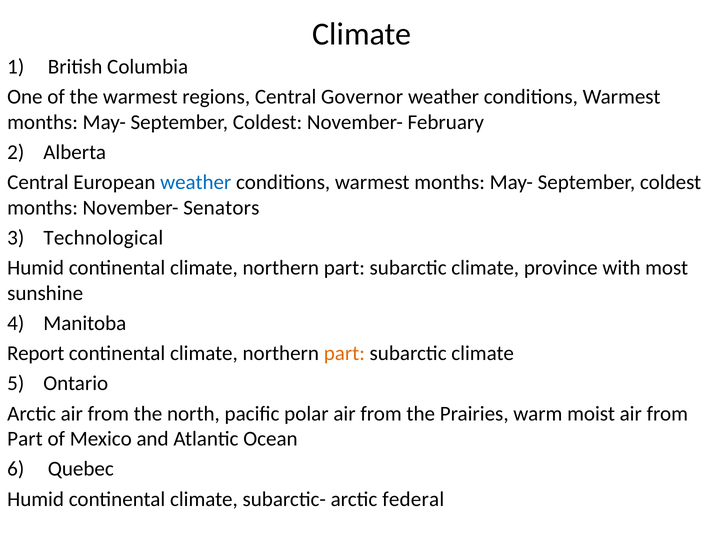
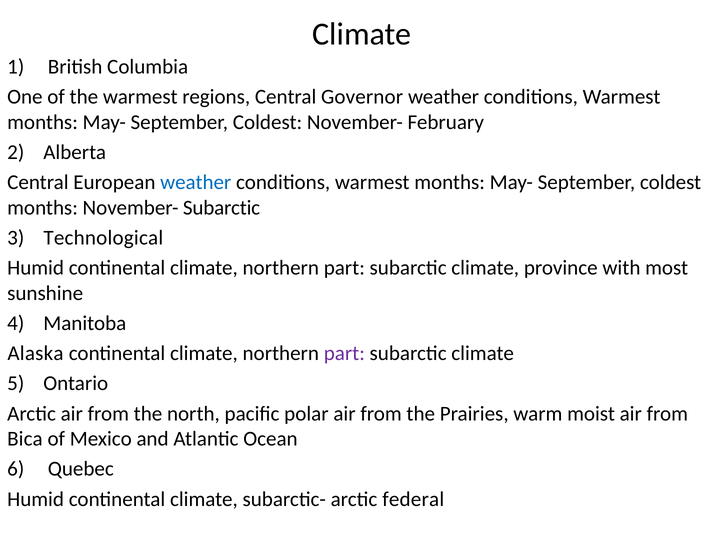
November- Senators: Senators -> Subarctic (222, 207)
Report: Report -> Alaska (35, 353)
part colour: orange -> purple (344, 353)
Part: Part -> Bica (25, 438)
